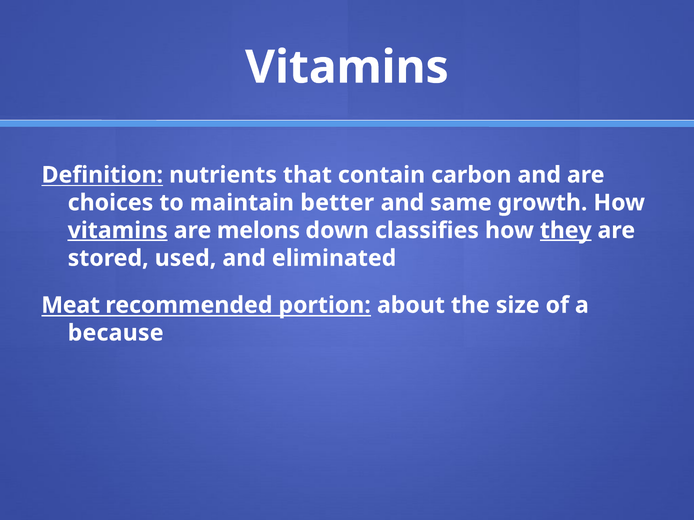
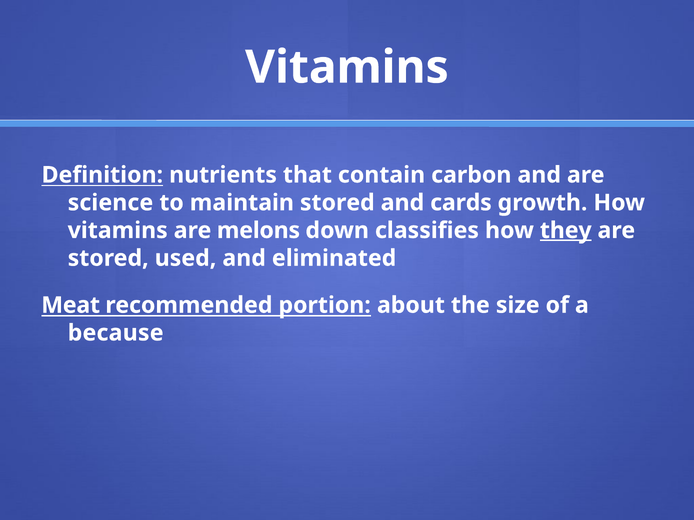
choices: choices -> science (110, 203)
maintain better: better -> stored (337, 203)
same: same -> cards (461, 203)
vitamins underline: present -> none (118, 231)
